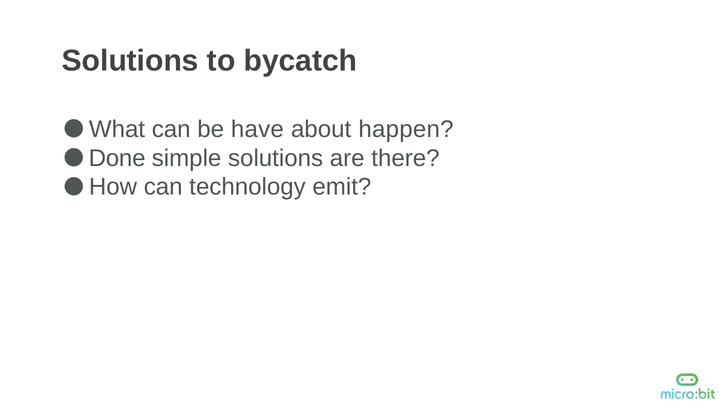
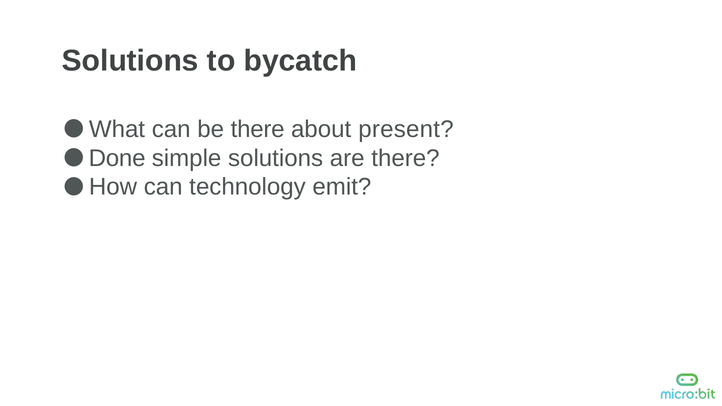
be have: have -> there (258, 129)
happen: happen -> present (406, 129)
